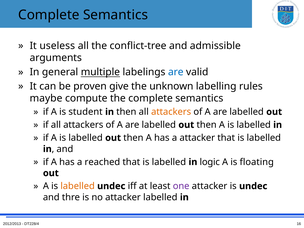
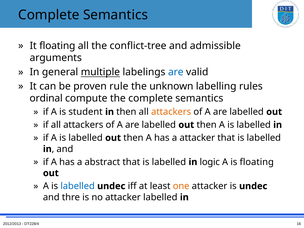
It useless: useless -> floating (57, 46)
give: give -> rule (119, 86)
maybe: maybe -> ordinal (46, 98)
reached: reached -> abstract (102, 162)
labelled colour: orange -> blue (78, 186)
one colour: purple -> orange (181, 186)
